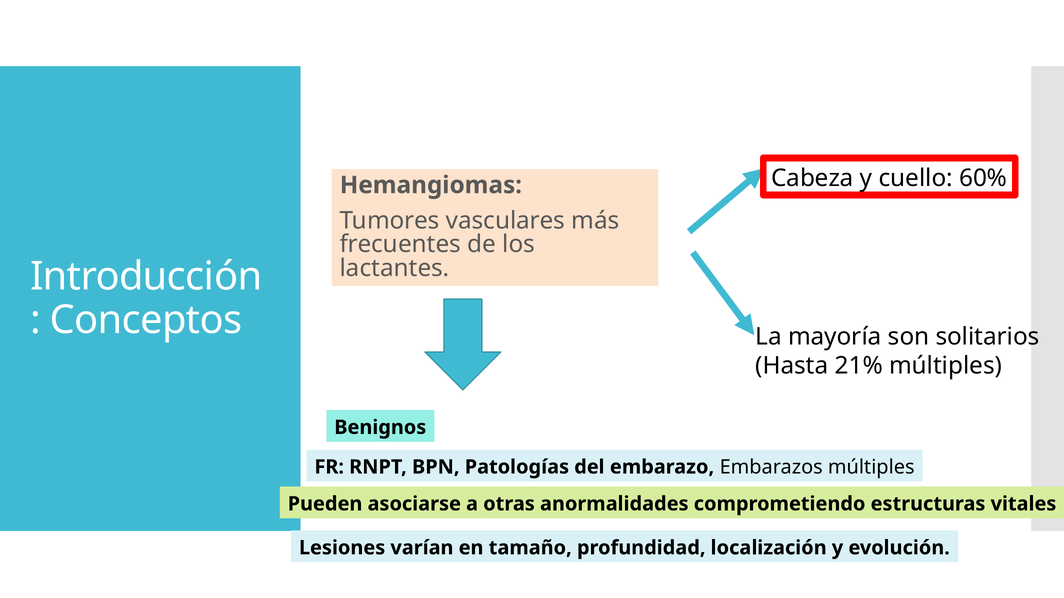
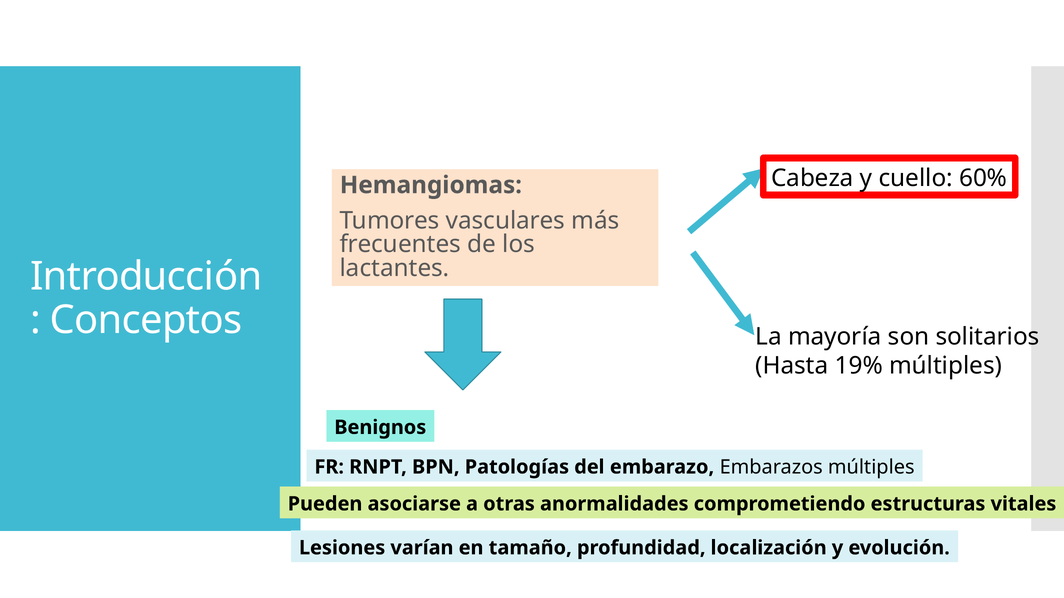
21%: 21% -> 19% (859, 366)
